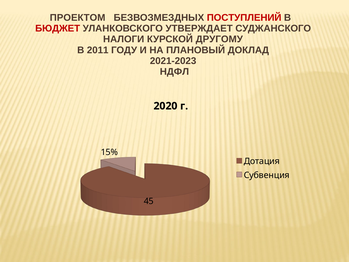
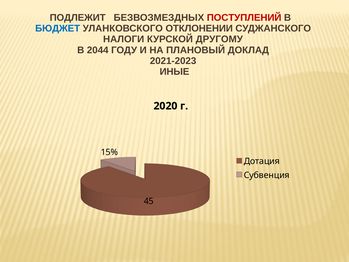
ПРОЕКТОМ: ПРОЕКТОМ -> ПОДЛЕЖИТ (78, 18)
БЮДЖЕТ colour: red -> blue (58, 28)
УТВЕРЖДАЕТ: УТВЕРЖДАЕТ -> ОТКЛОНЕНИИ (199, 28)
2011: 2011 -> 2044 (98, 50)
НДФЛ: НДФЛ -> ИНЫЕ (175, 72)
